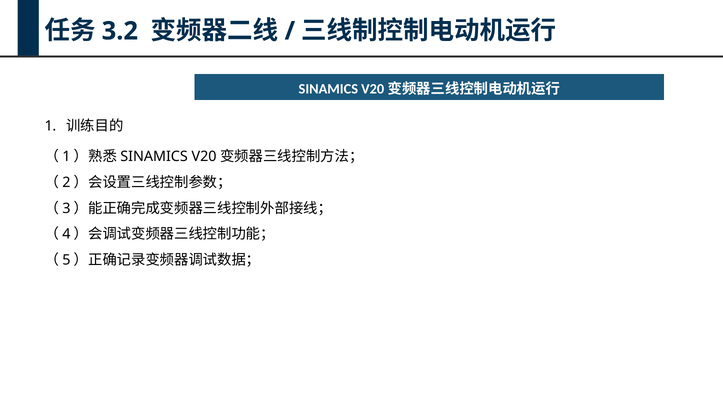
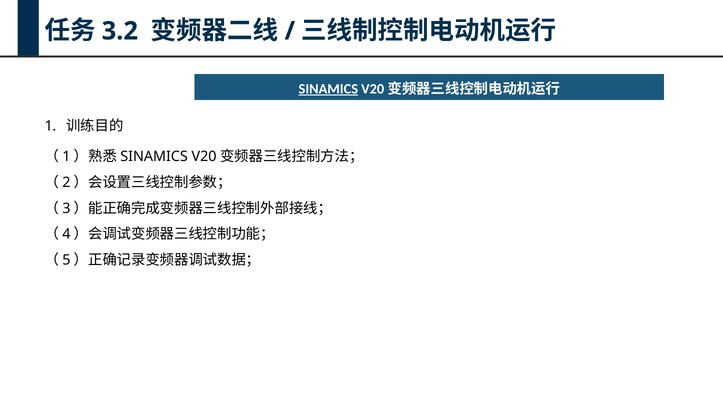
SINAMICS underline: none -> present (328, 89)
